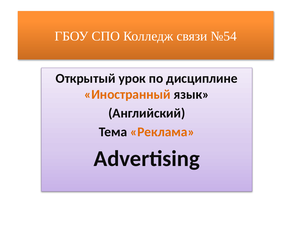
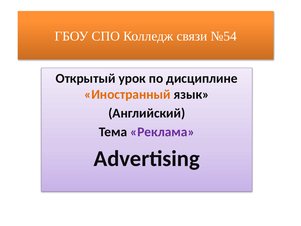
Реклама colour: orange -> purple (162, 132)
